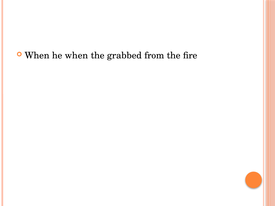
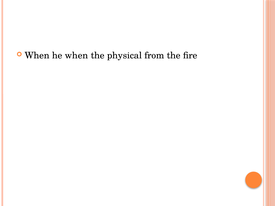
grabbed: grabbed -> physical (125, 56)
